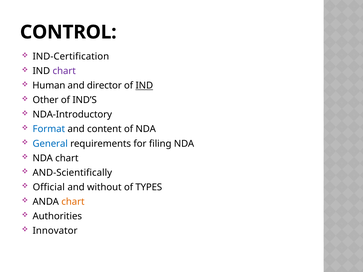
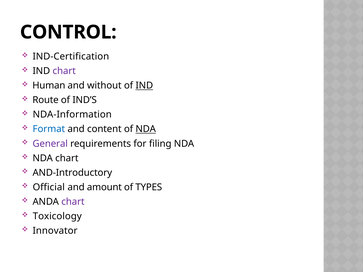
director: director -> without (104, 86)
Other: Other -> Route (46, 100)
NDA-Introductory: NDA-Introductory -> NDA-Information (72, 115)
NDA underline: none -> present (146, 129)
General colour: blue -> purple (50, 144)
AND-Scientifically: AND-Scientifically -> AND-Introductory (72, 173)
without: without -> amount (104, 187)
chart colour: orange -> purple (73, 202)
Authorities: Authorities -> Toxicology (57, 216)
